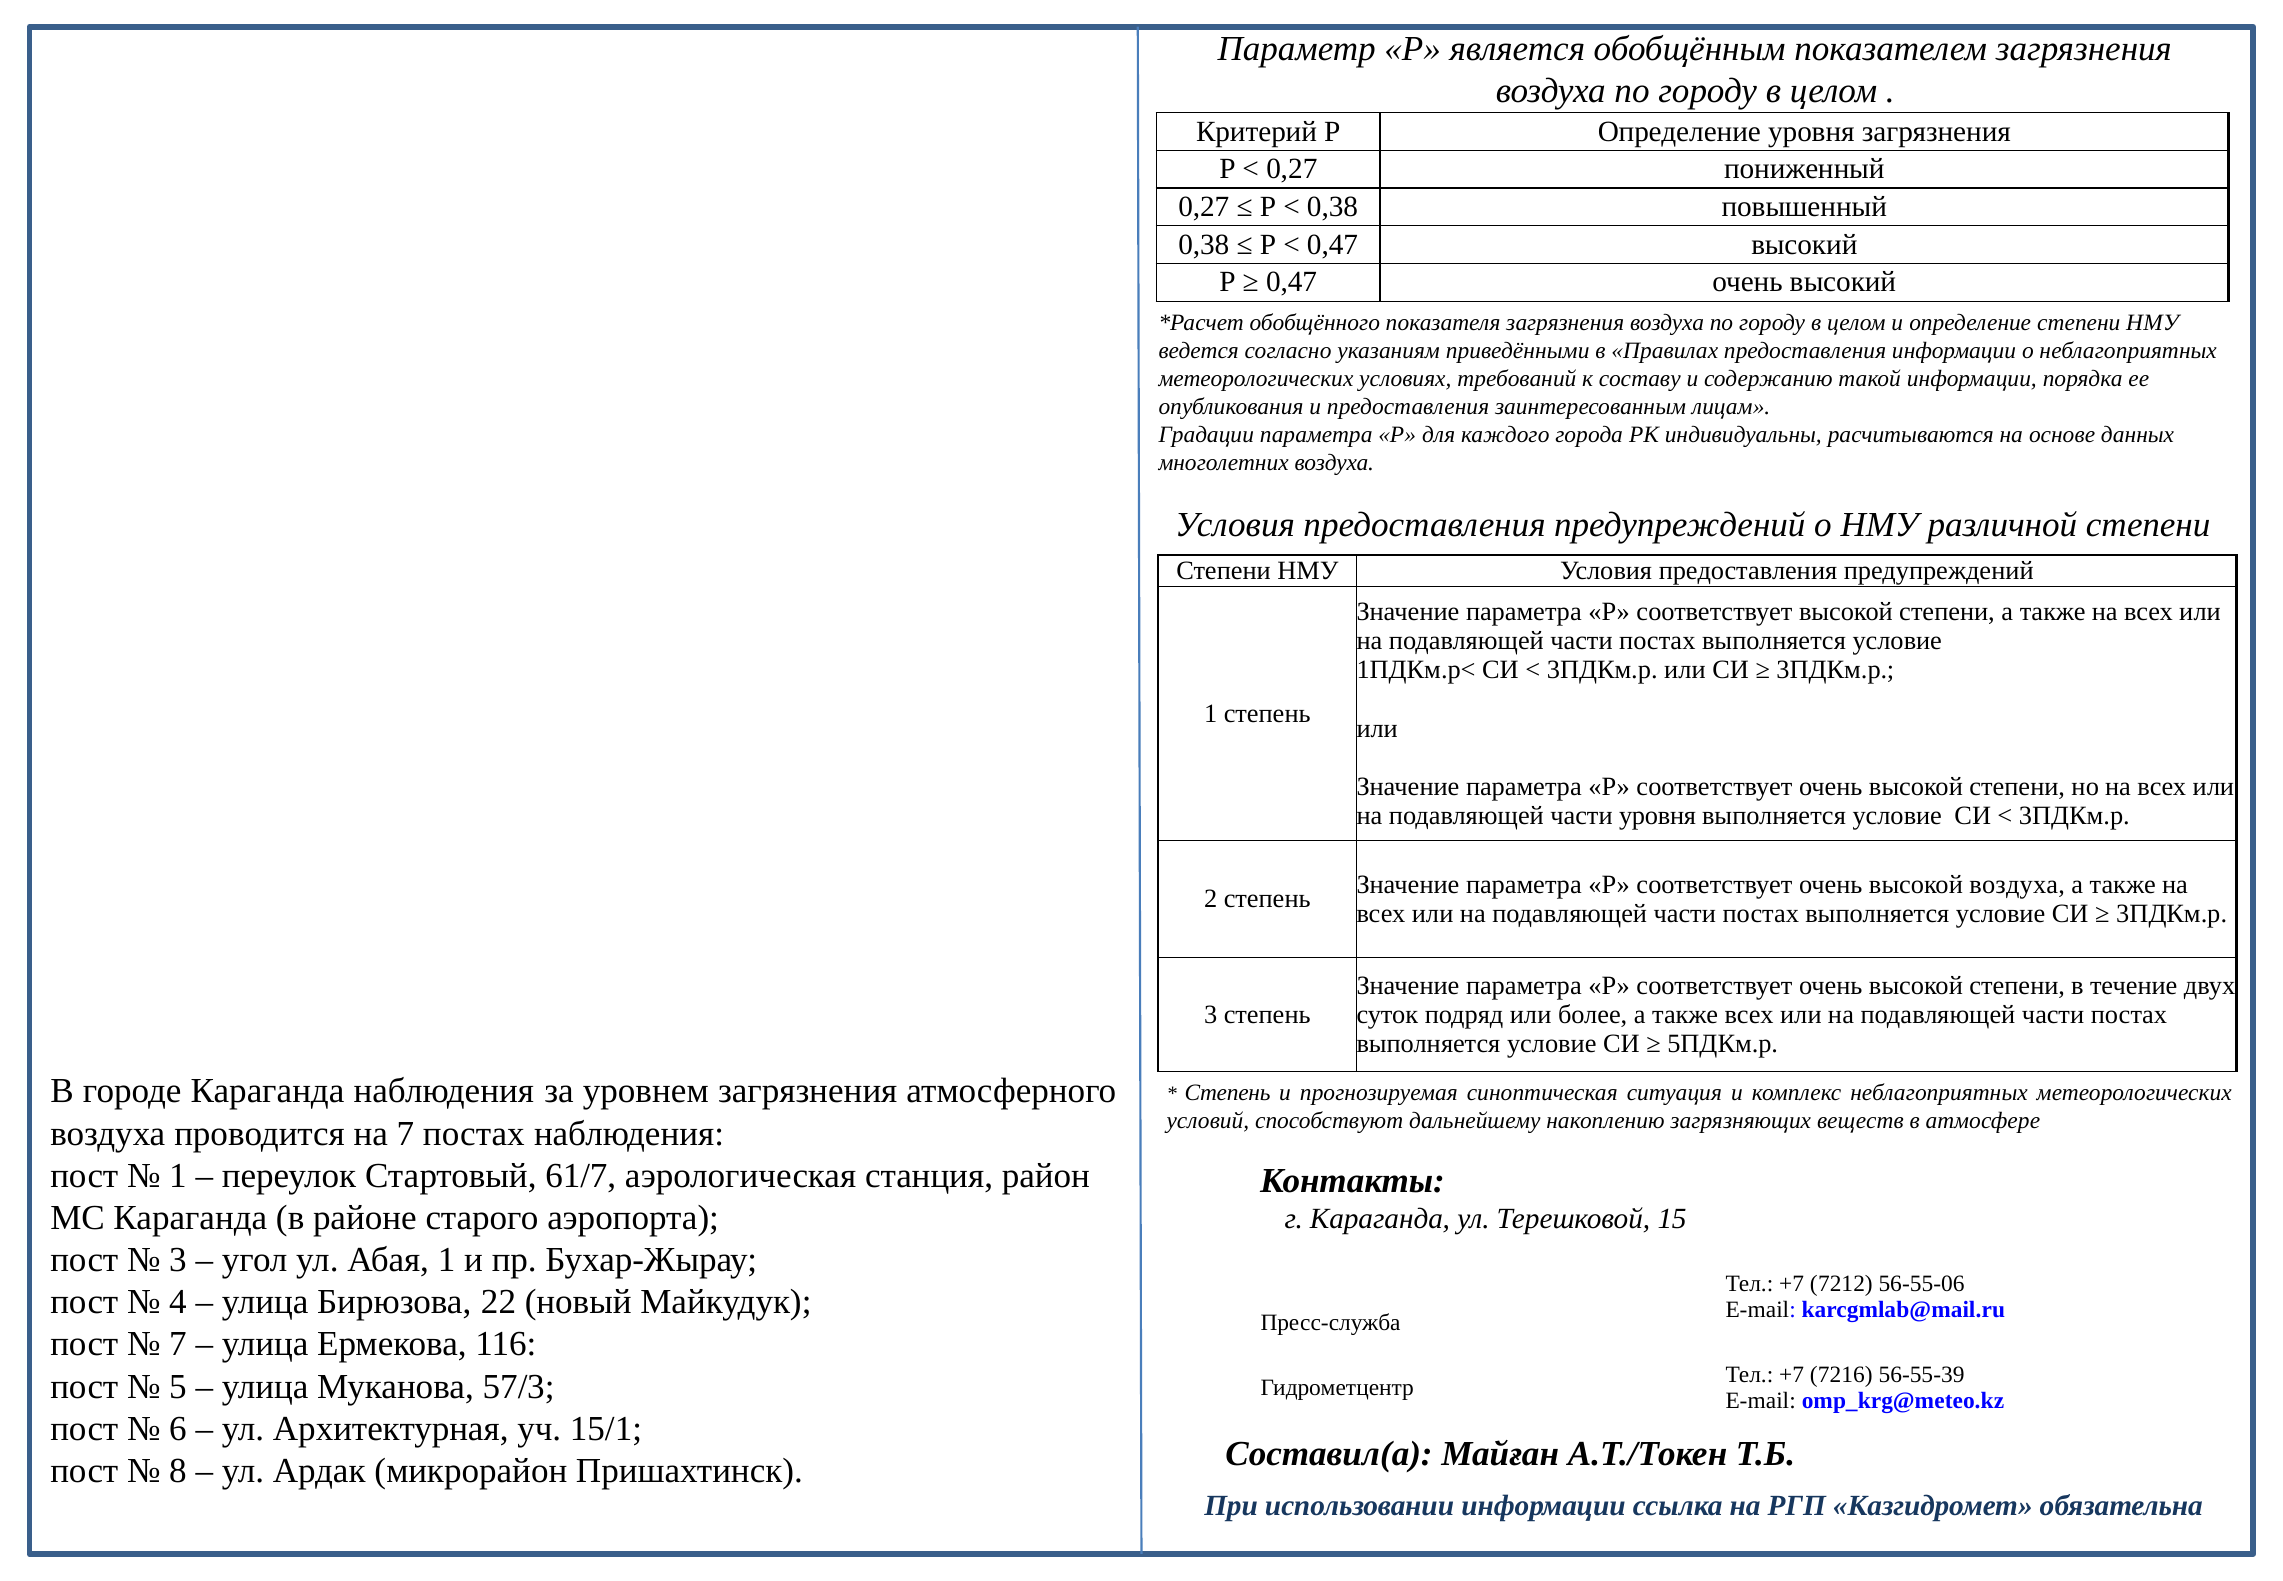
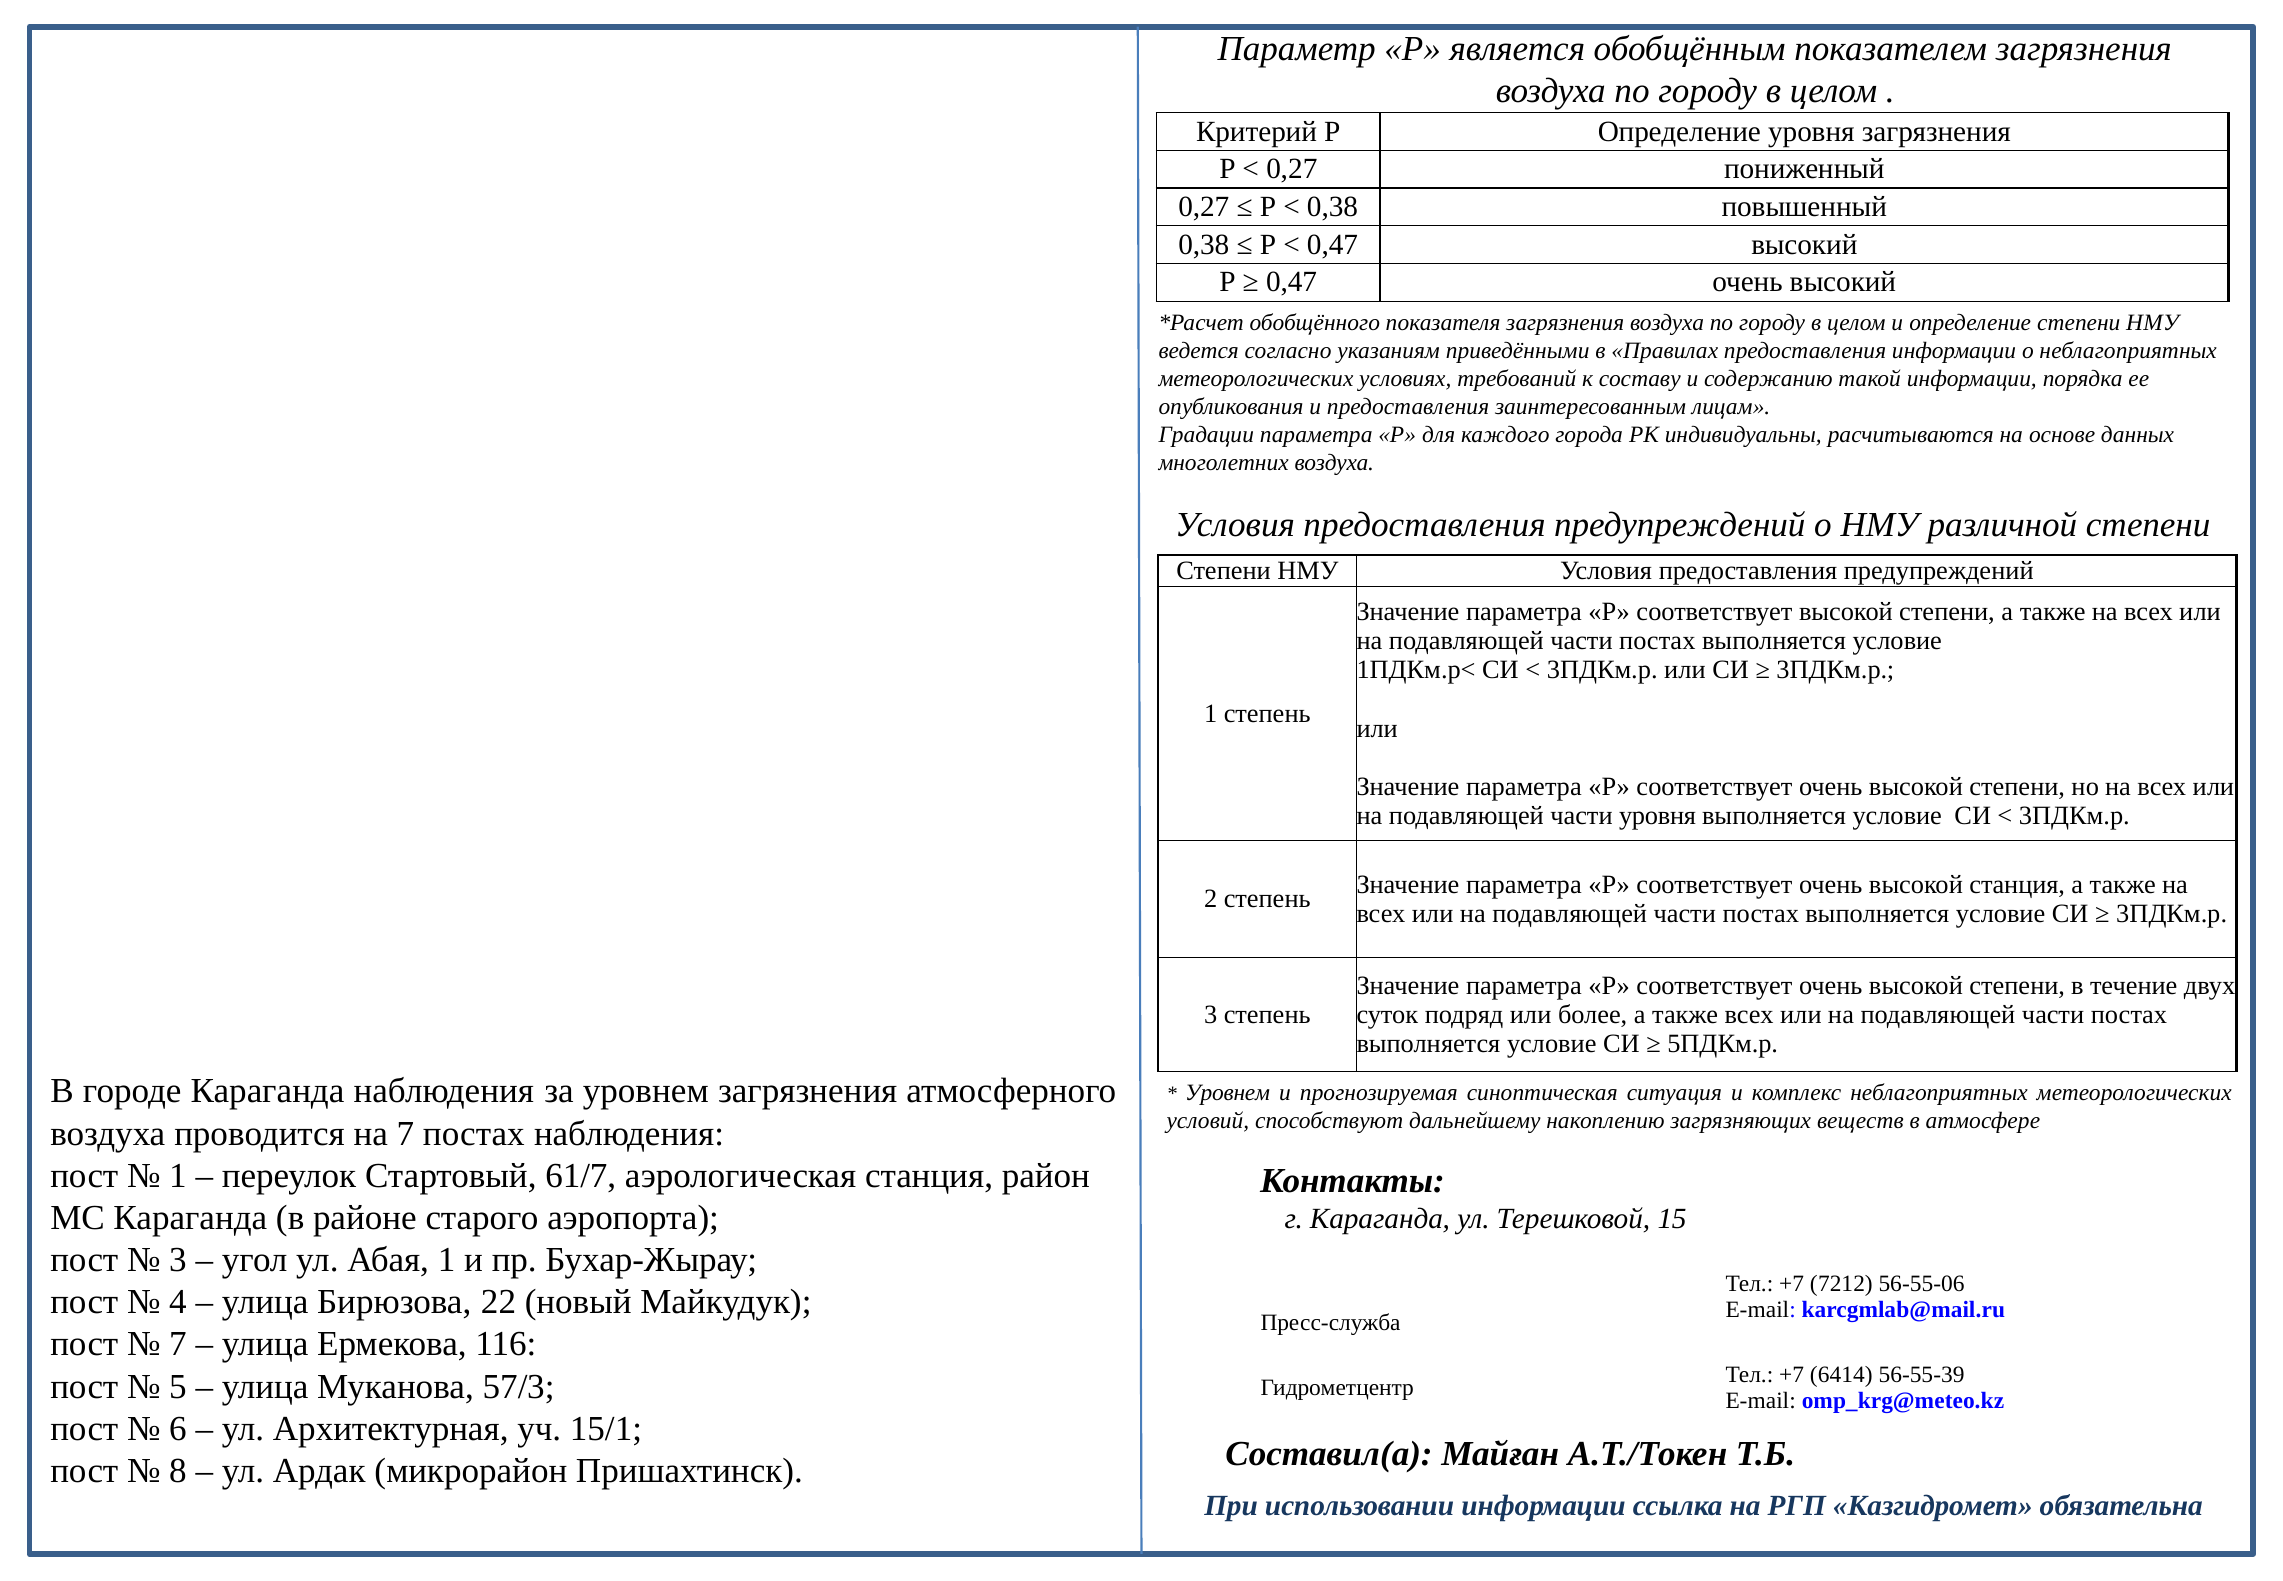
высокой воздуха: воздуха -> станция (2017, 884)
Степень: Степень -> Уровнем (1228, 1093)
7216: 7216 -> 6414 (1841, 1375)
